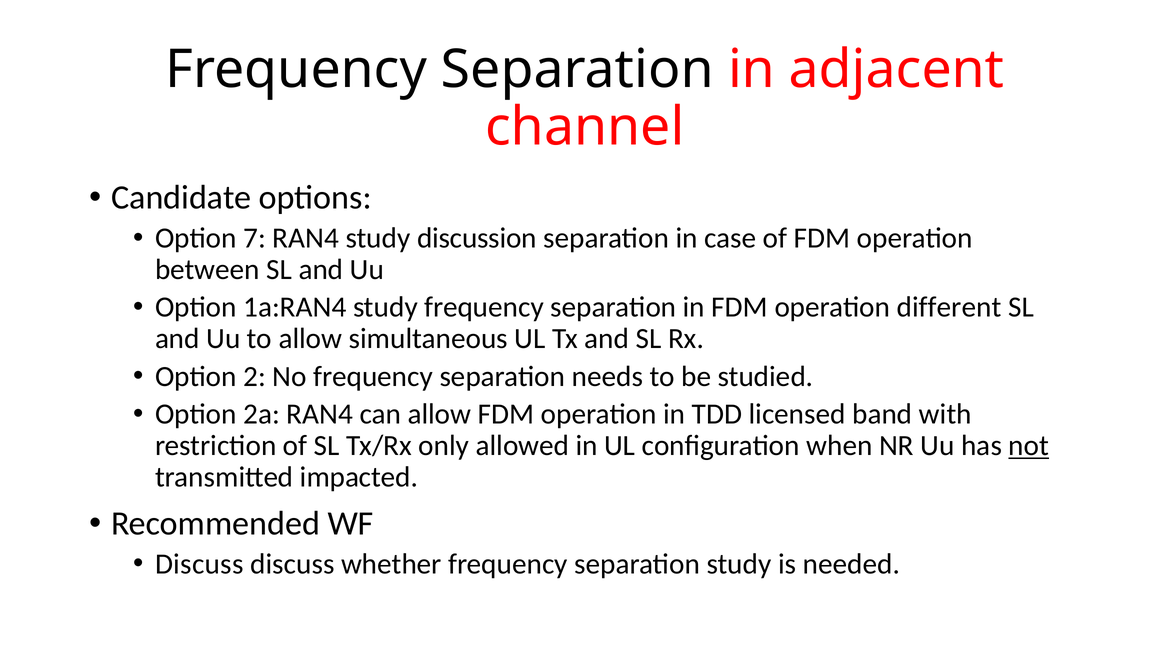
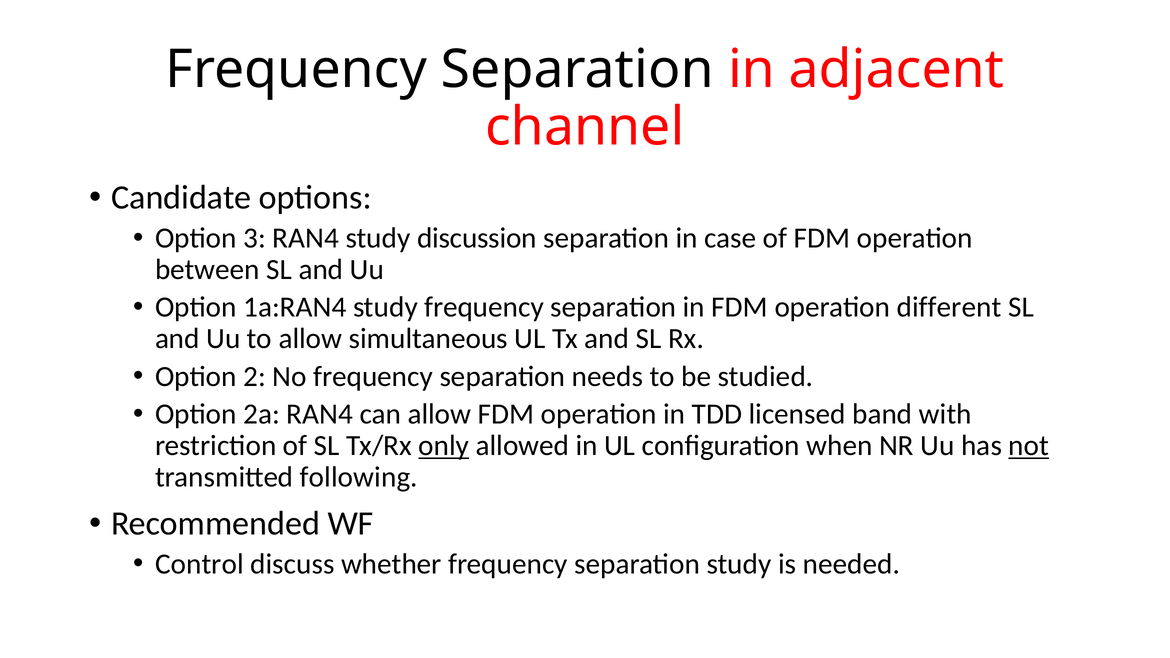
7: 7 -> 3 (255, 238)
only underline: none -> present (444, 446)
impacted: impacted -> following (359, 477)
Discuss: Discuss -> Control (199, 564)
